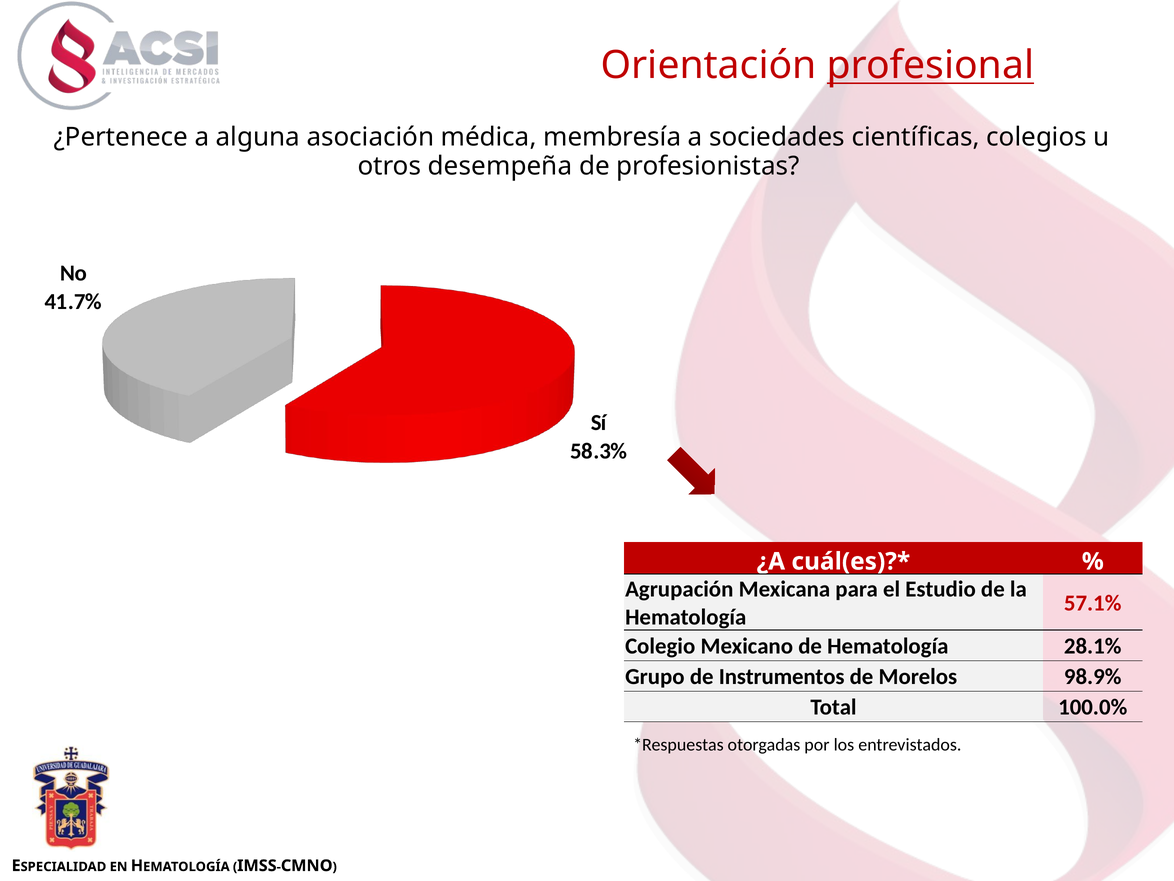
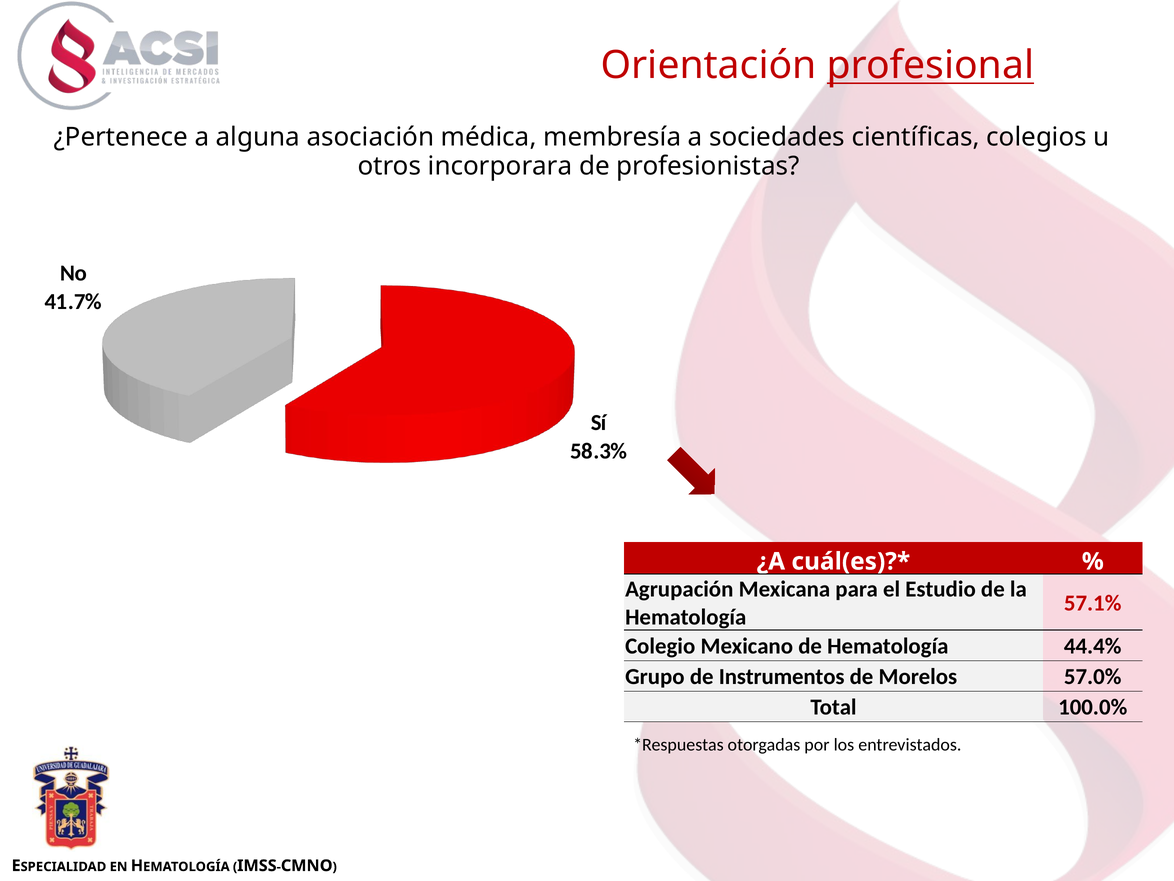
desempeña: desempeña -> incorporara (500, 166)
28.1%: 28.1% -> 44.4% (1093, 646)
98.9%: 98.9% -> 57.0% (1093, 676)
